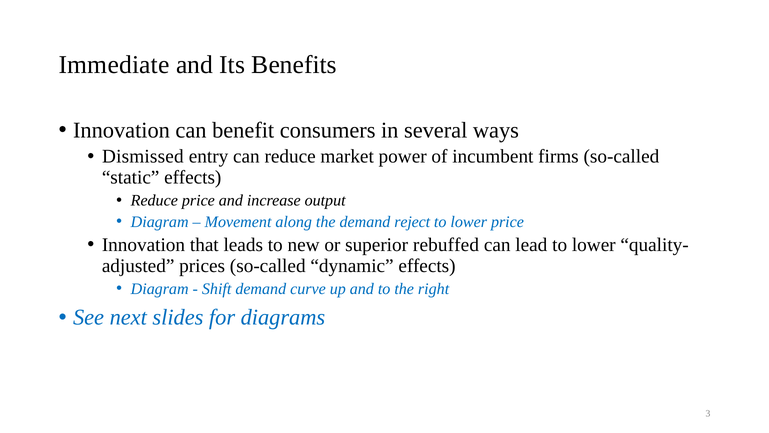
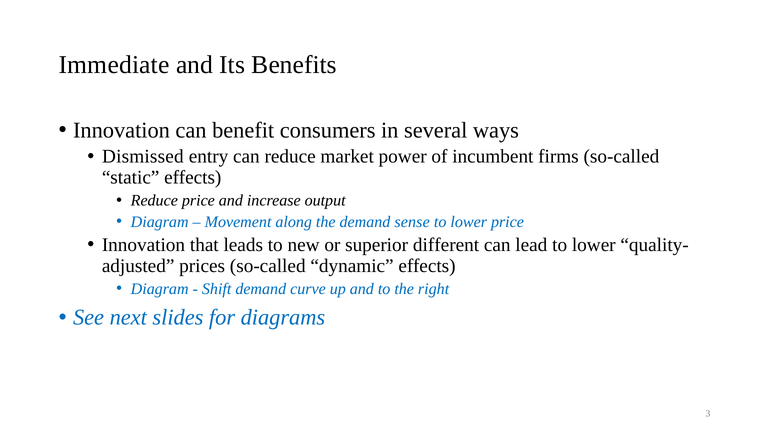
reject: reject -> sense (412, 222)
rebuffed: rebuffed -> different (446, 245)
